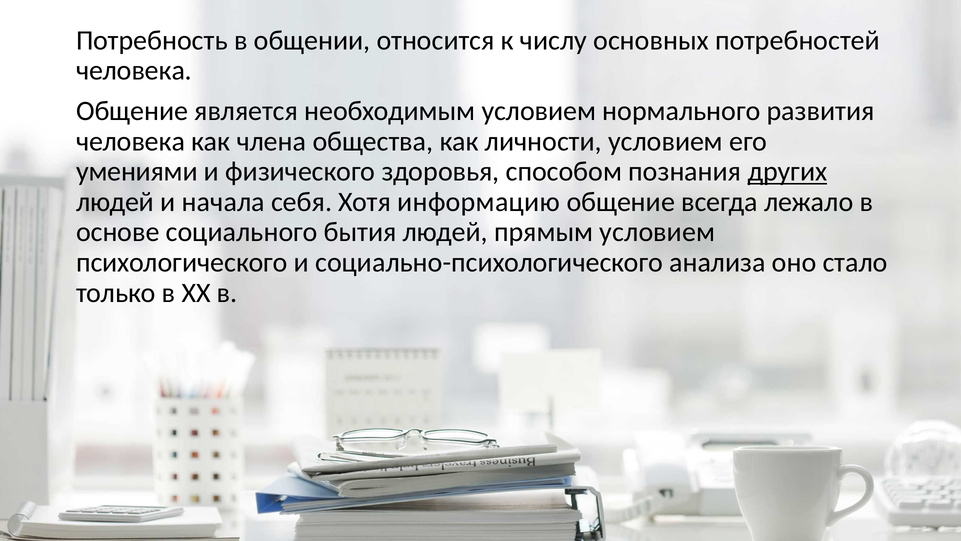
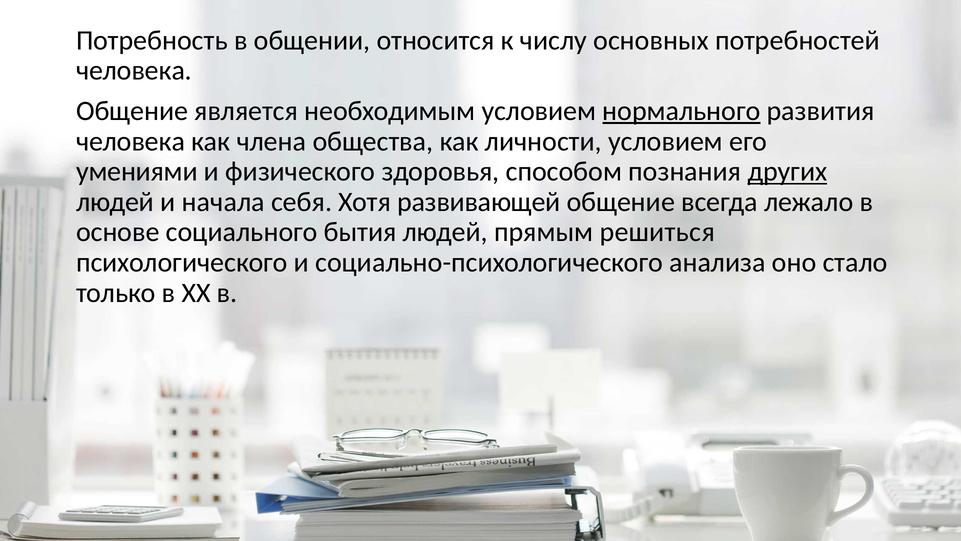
нормального underline: none -> present (681, 111)
информацию: информацию -> развивающей (479, 202)
прямым условием: условием -> решиться (657, 232)
